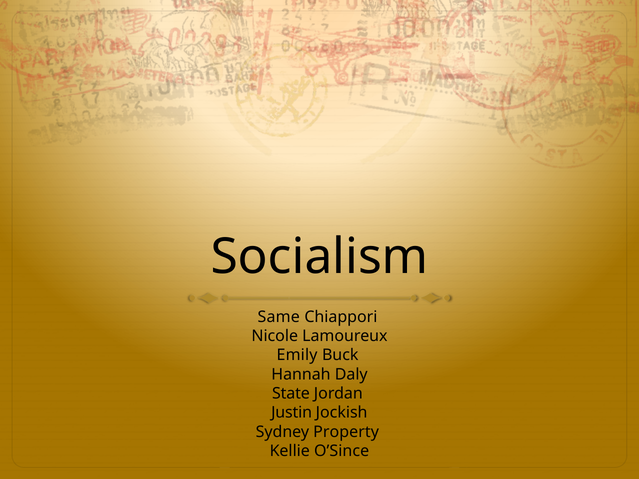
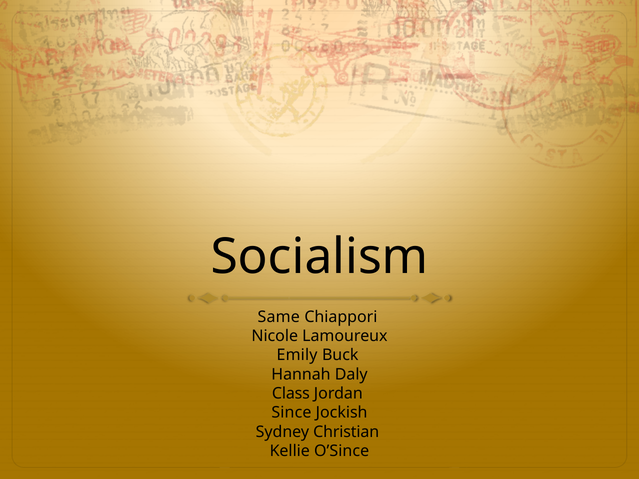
State: State -> Class (291, 394)
Justin: Justin -> Since (291, 413)
Property: Property -> Christian (346, 432)
